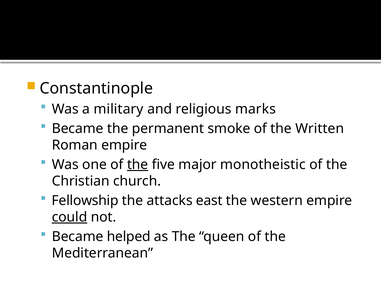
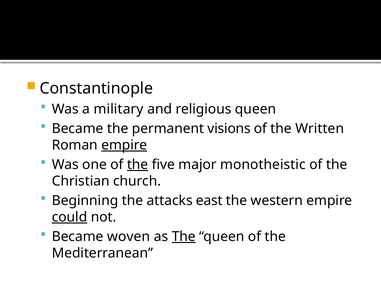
religious marks: marks -> queen (256, 109)
smoke: smoke -> visions (229, 128)
empire underline: none -> present (124, 145)
Fellowship: Fellowship -> Beginning (85, 200)
helped: helped -> woven (129, 236)
The underline: none -> present (184, 236)
